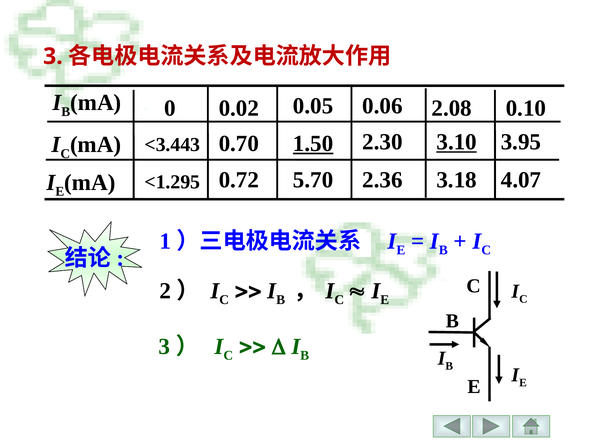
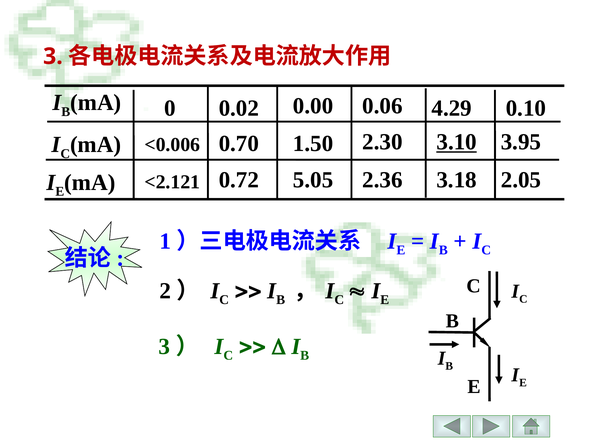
0.05: 0.05 -> 0.00 (313, 106)
2.08: 2.08 -> 4.29 (452, 108)
<3.443: <3.443 -> <0.006 (172, 145)
1.50 underline: present -> none (313, 144)
<1.295: <1.295 -> <2.121 (172, 182)
5.70: 5.70 -> 5.05 (313, 180)
4.07: 4.07 -> 2.05 (521, 180)
